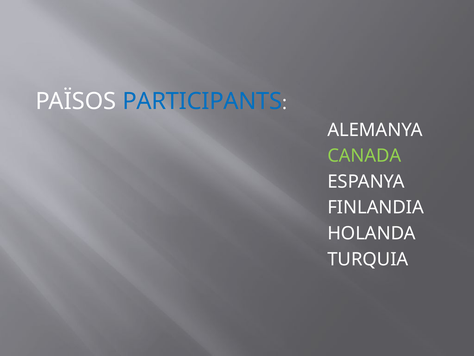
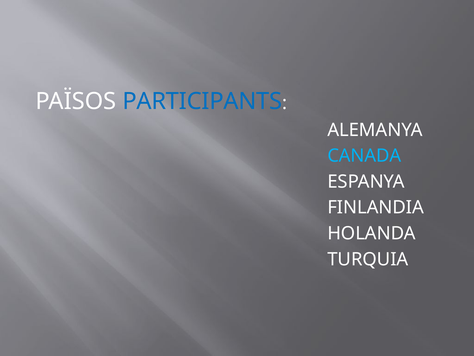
CANADA colour: light green -> light blue (364, 156)
